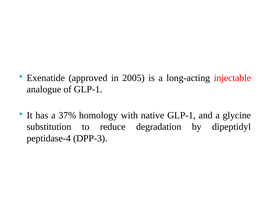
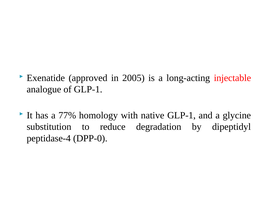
37%: 37% -> 77% (67, 115)
DPP-3: DPP-3 -> DPP-0 (90, 138)
